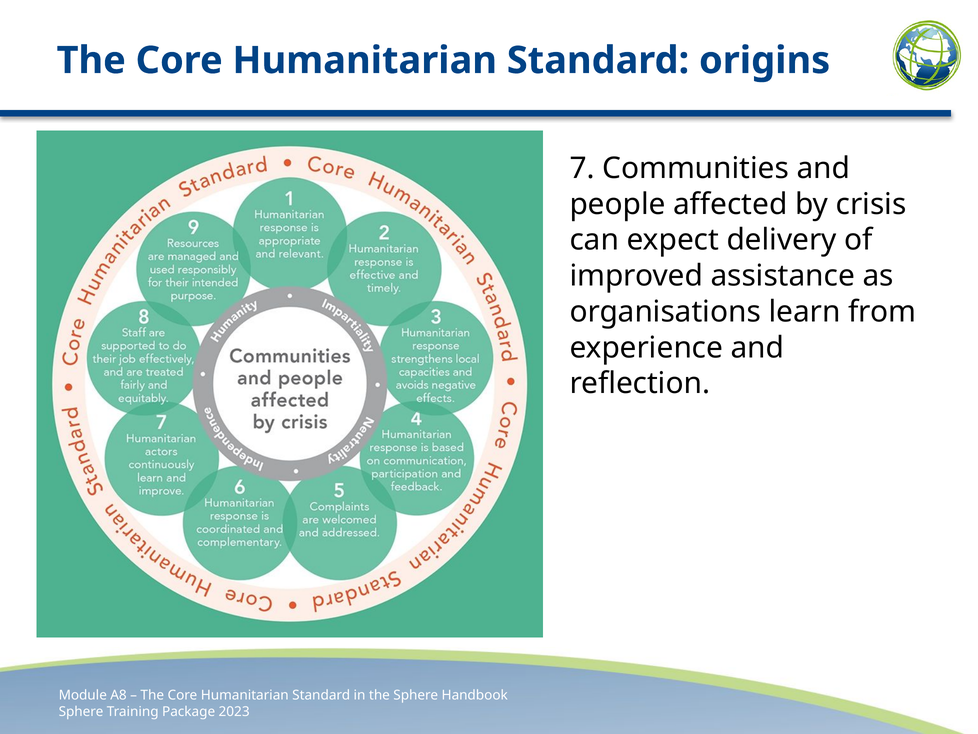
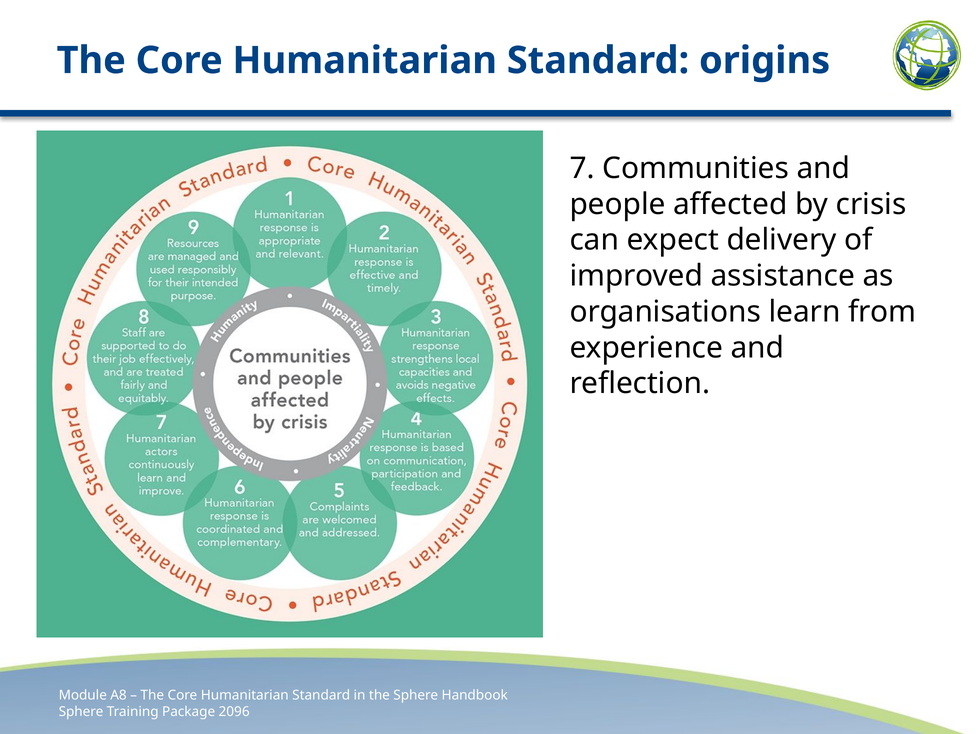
2023: 2023 -> 2096 (234, 711)
